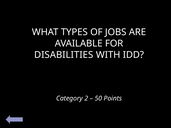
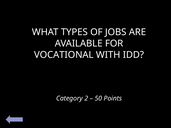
DISABILITIES: DISABILITIES -> VOCATIONAL (64, 55)
